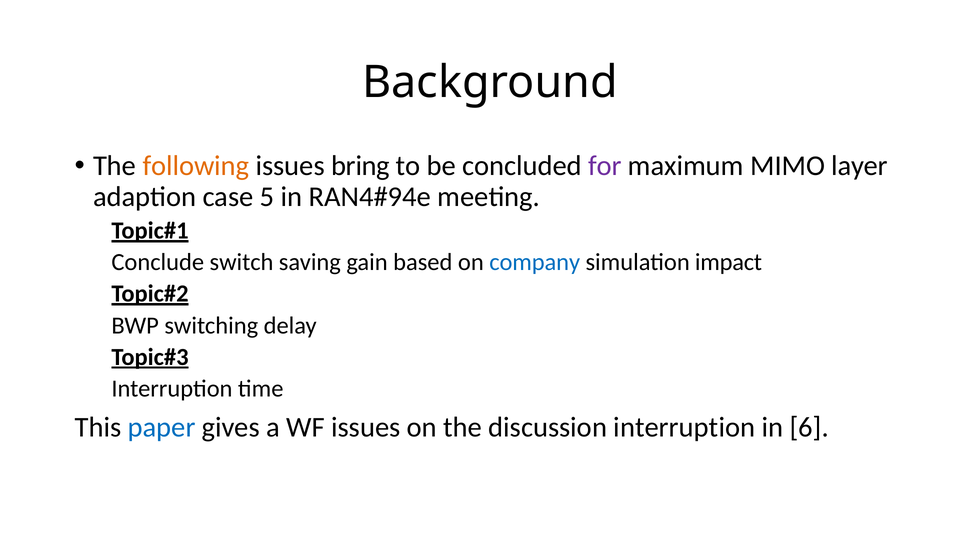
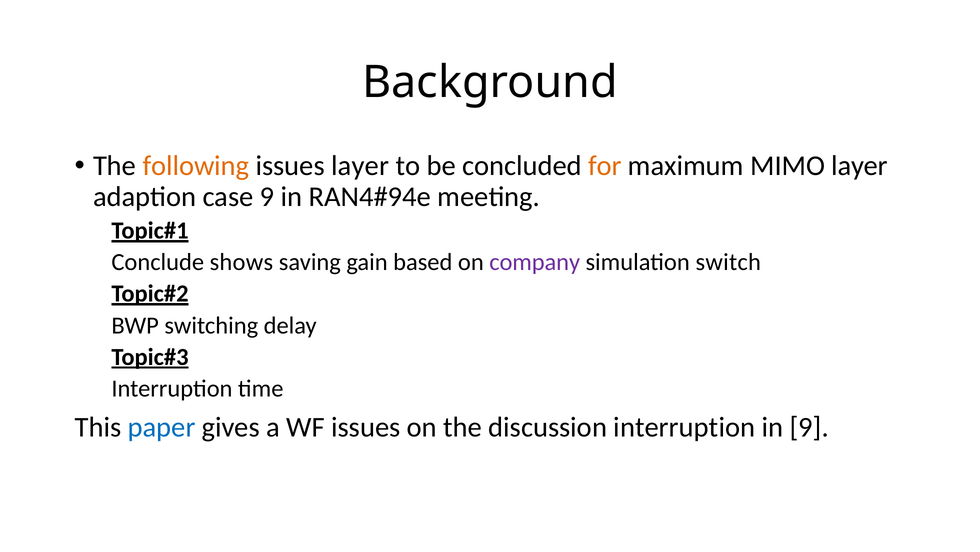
issues bring: bring -> layer (360, 166)
for colour: purple -> orange (605, 166)
case 5: 5 -> 9 (267, 197)
switch: switch -> shows (241, 262)
company colour: blue -> purple (535, 262)
impact: impact -> switch (728, 262)
in 6: 6 -> 9 (809, 427)
